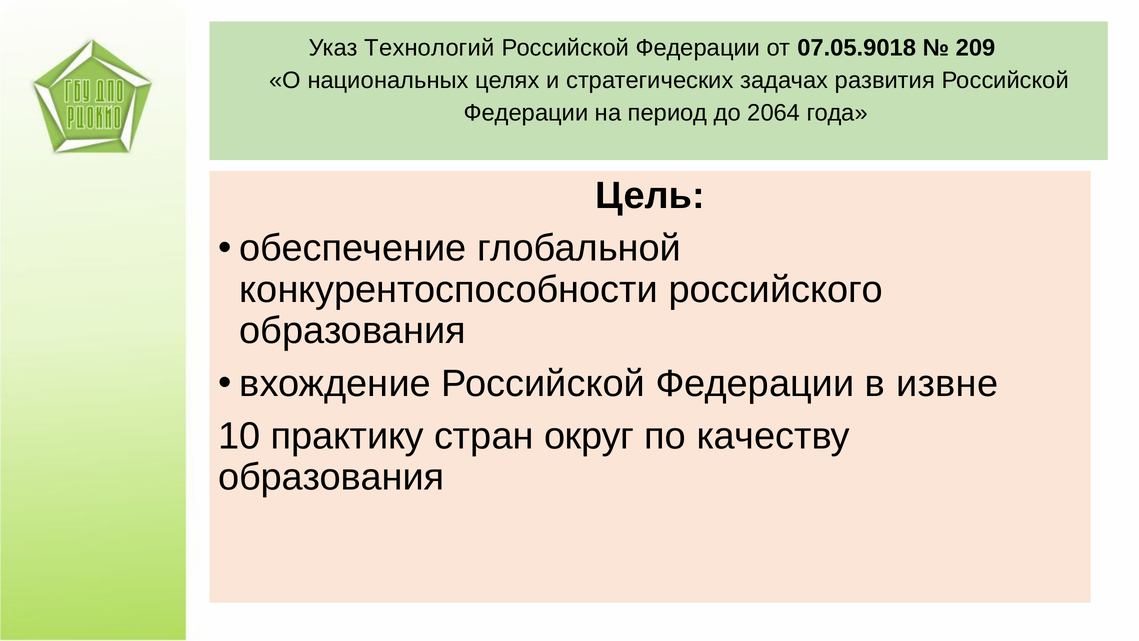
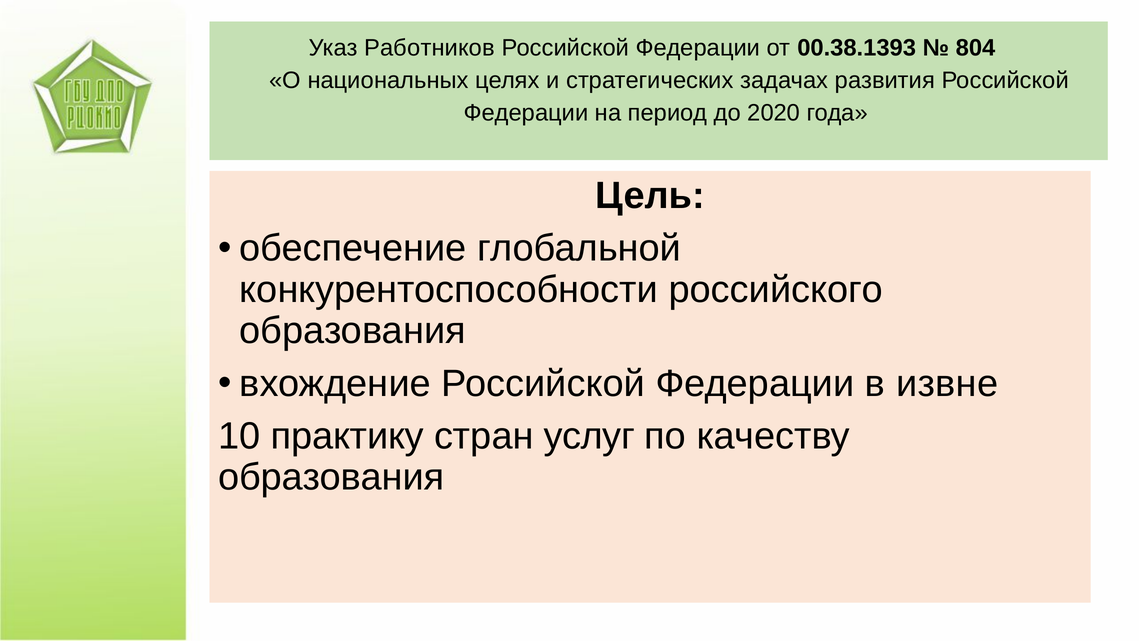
Технологий: Технологий -> Работников (429, 48)
07.05.9018: 07.05.9018 -> 00.38.1393 (857, 48)
209: 209 -> 804 (975, 48)
2064: 2064 -> 2020 (774, 113)
округ: округ -> услуг (589, 436)
